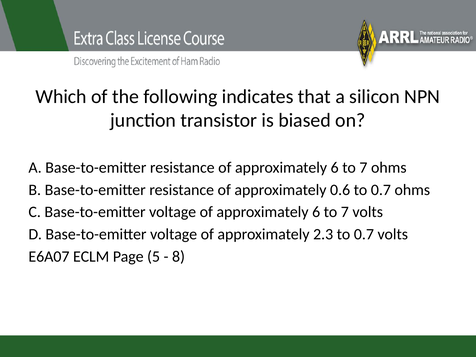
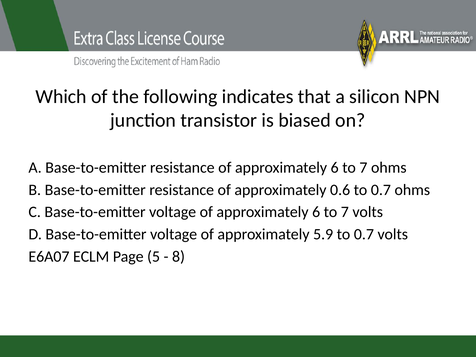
2.3: 2.3 -> 5.9 (323, 234)
